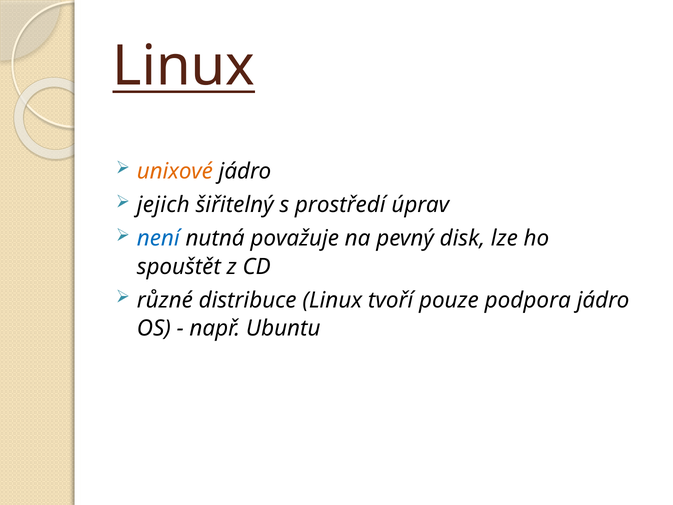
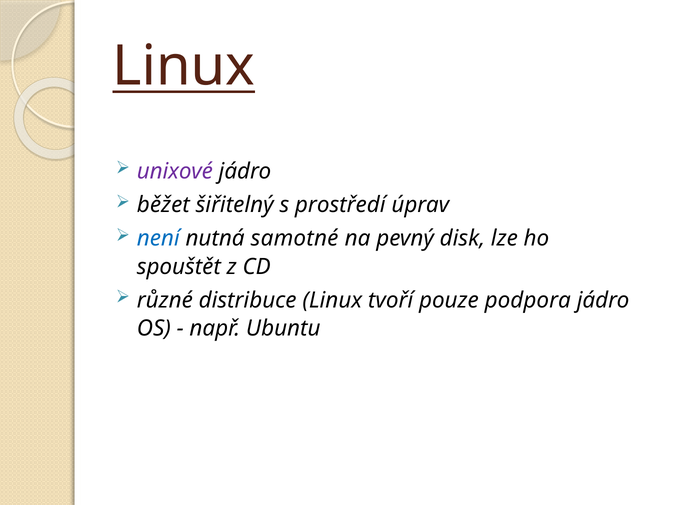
unixové colour: orange -> purple (175, 171)
jejich: jejich -> běžet (163, 205)
považuje: považuje -> samotné (295, 238)
